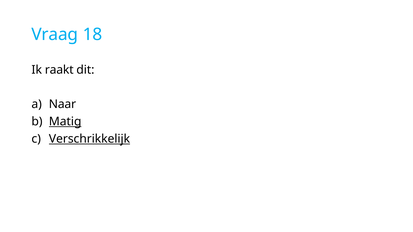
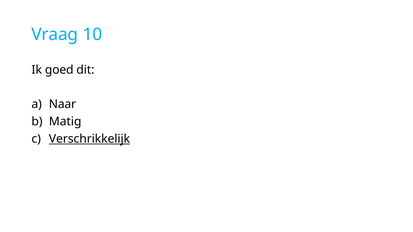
18: 18 -> 10 (93, 35)
raakt: raakt -> goed (59, 70)
Matig underline: present -> none (65, 122)
